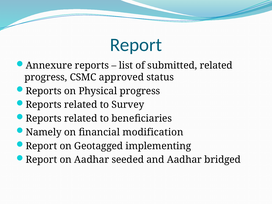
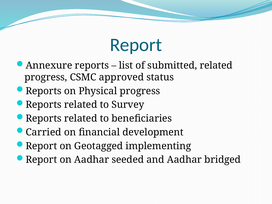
Namely: Namely -> Carried (44, 132)
modification: modification -> development (153, 132)
